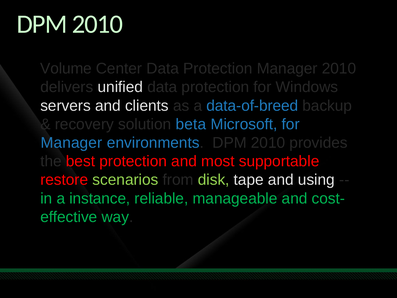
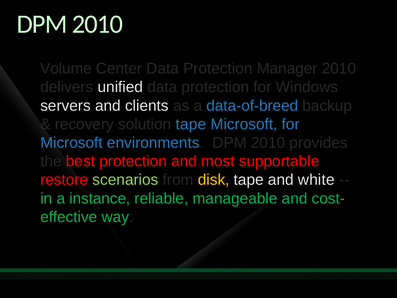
solution beta: beta -> tape (191, 124)
Manager: Manager -> Microsoft (72, 143)
disk colour: light green -> yellow (214, 180)
using: using -> white (316, 180)
